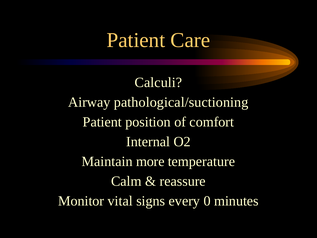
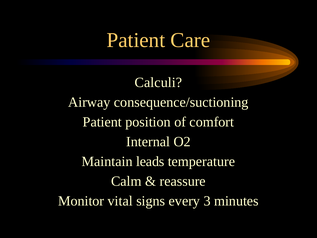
pathological/suctioning: pathological/suctioning -> consequence/suctioning (181, 102)
more: more -> leads (150, 161)
0: 0 -> 3 (207, 201)
